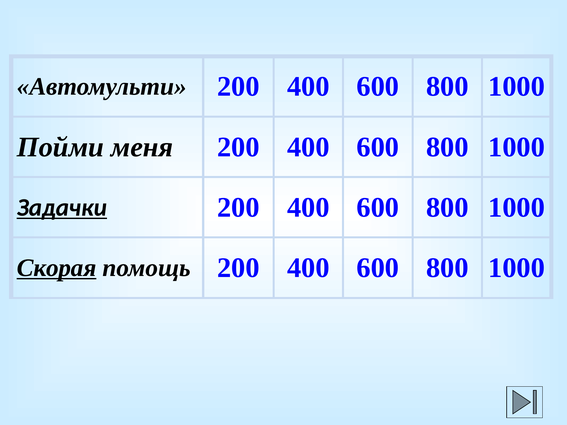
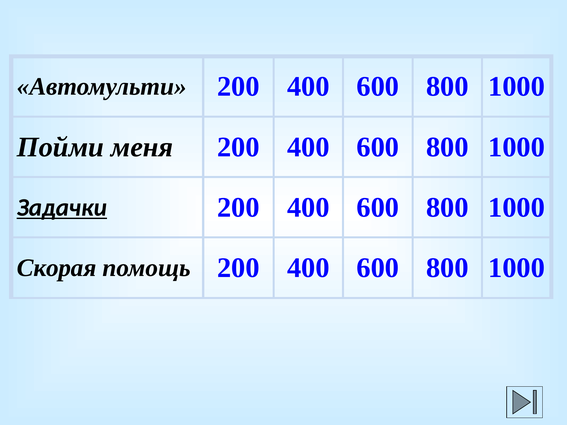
Скорая underline: present -> none (57, 268)
